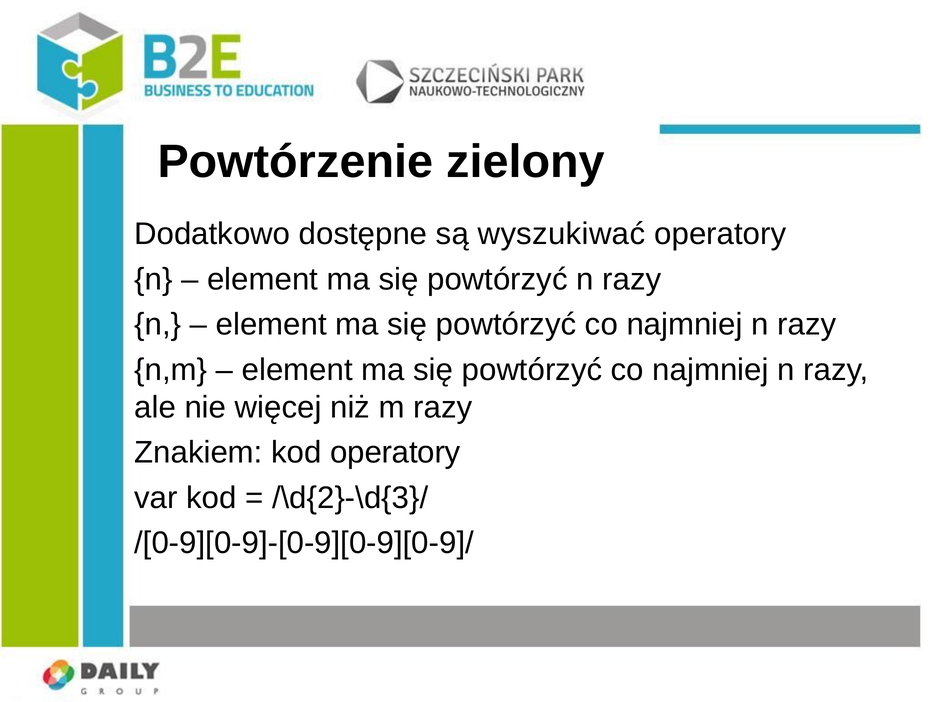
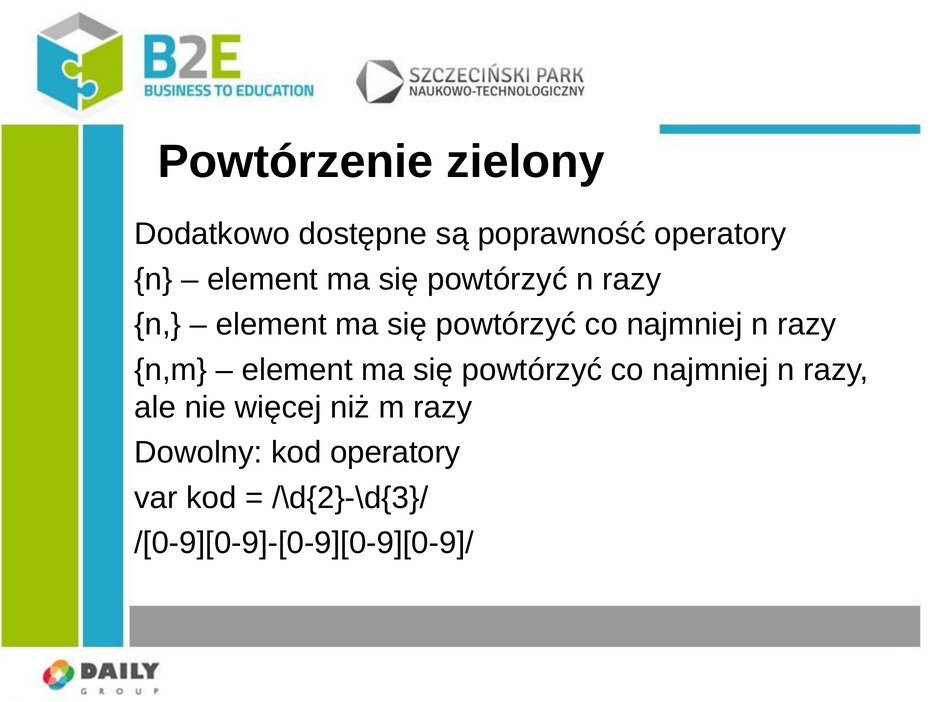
wyszukiwać: wyszukiwać -> poprawność (562, 234)
Znakiem: Znakiem -> Dowolny (198, 453)
